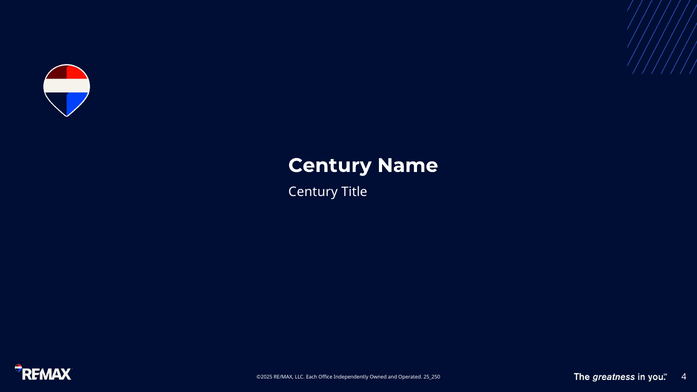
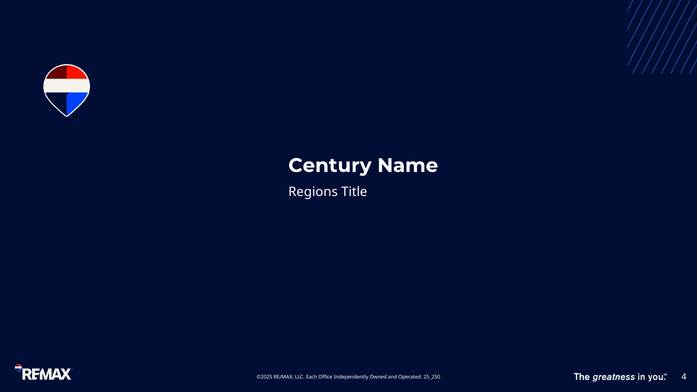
Century: Century -> Regions (313, 192)
